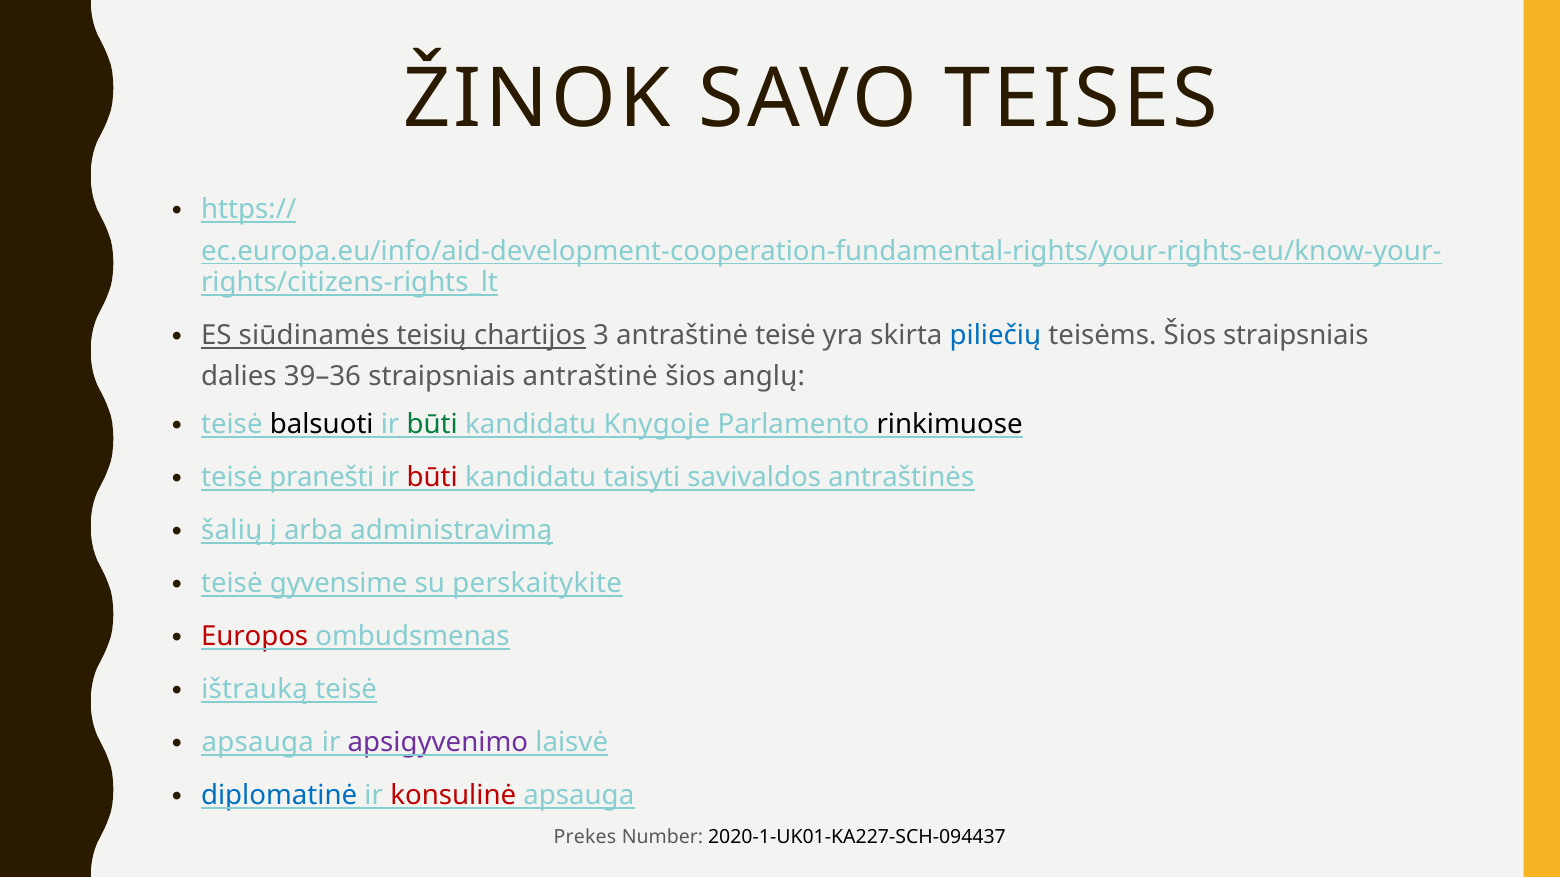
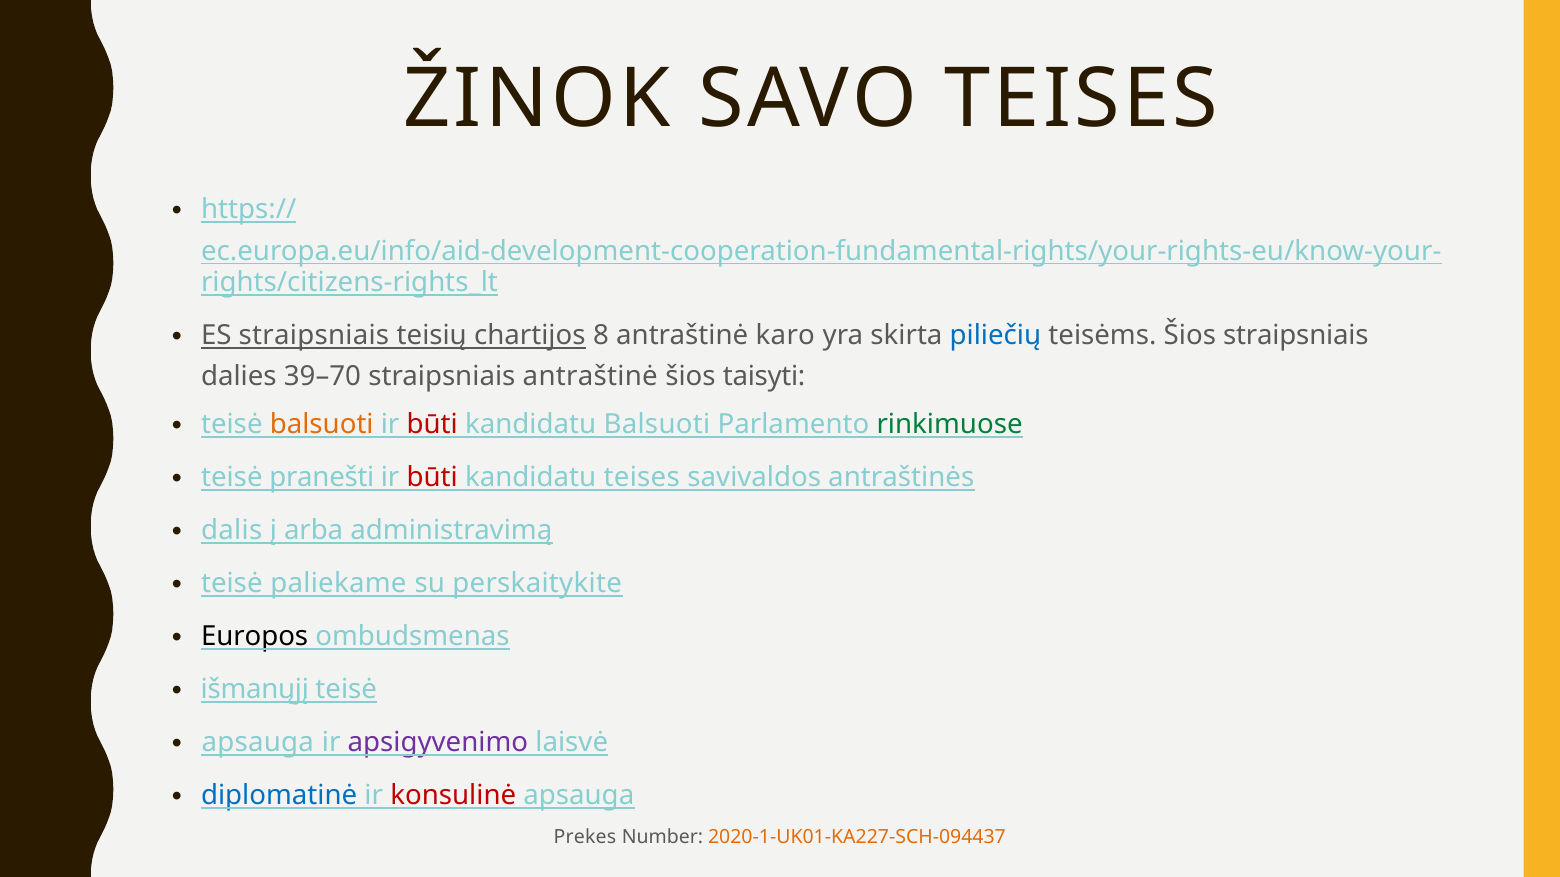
ES siūdinamės: siūdinamės -> straipsniais (314, 335)
3: 3 -> 8 (601, 335)
antraštinė teisė: teisė -> karo (785, 335)
39–36: 39–36 -> 39–70 (322, 377)
anglų: anglų -> taisyti (764, 377)
balsuoti colour: black -> orange (322, 425)
būti colour: green -> red (432, 425)
kandidatu Knygoje: Knygoje -> Balsuoti (657, 425)
rinkimuose colour: black -> green (950, 425)
kandidatu taisyti: taisyti -> teises (642, 478)
šalių: šalių -> dalis (232, 531)
gyvensime: gyvensime -> paliekame (338, 584)
Europos colour: red -> black (255, 637)
ištrauką: ištrauką -> išmanųjį (255, 690)
2020-1-UK01-KA227-SCH-094437 colour: black -> orange (857, 838)
